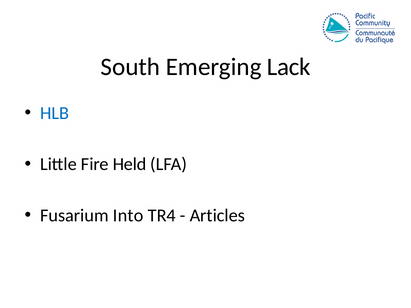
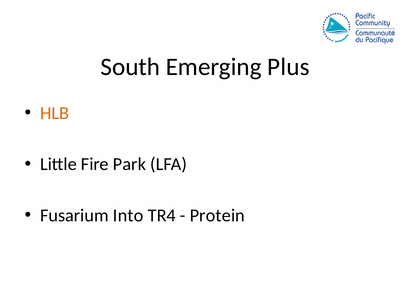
Lack: Lack -> Plus (289, 67)
HLB colour: blue -> orange (55, 113)
Held: Held -> Park (129, 164)
Articles: Articles -> Protein (217, 216)
